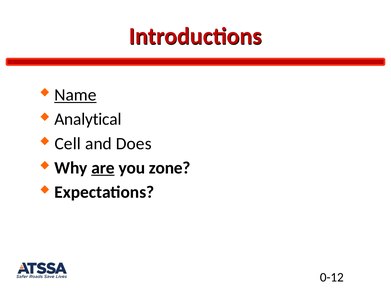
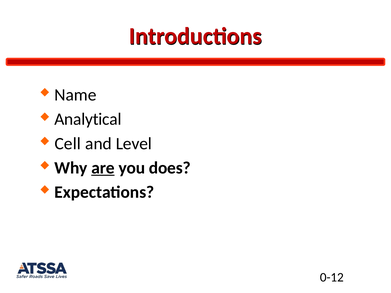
Name underline: present -> none (75, 95)
Does: Does -> Level (134, 144)
zone: zone -> does (170, 168)
